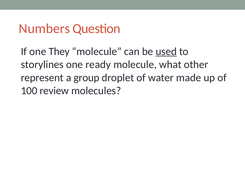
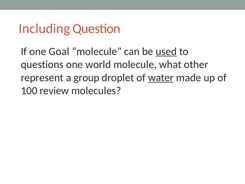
Numbers: Numbers -> Including (44, 29)
They: They -> Goal (59, 51)
storylines: storylines -> questions (42, 64)
ready: ready -> world (98, 64)
water underline: none -> present (161, 78)
